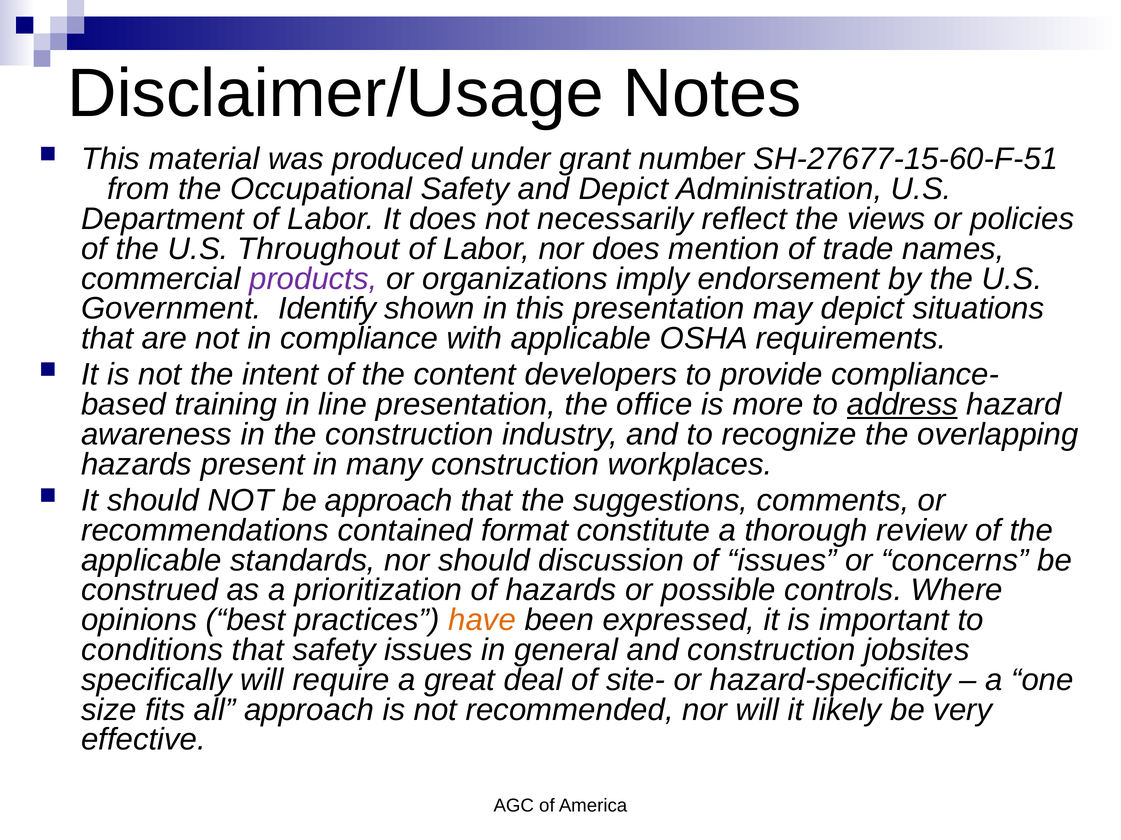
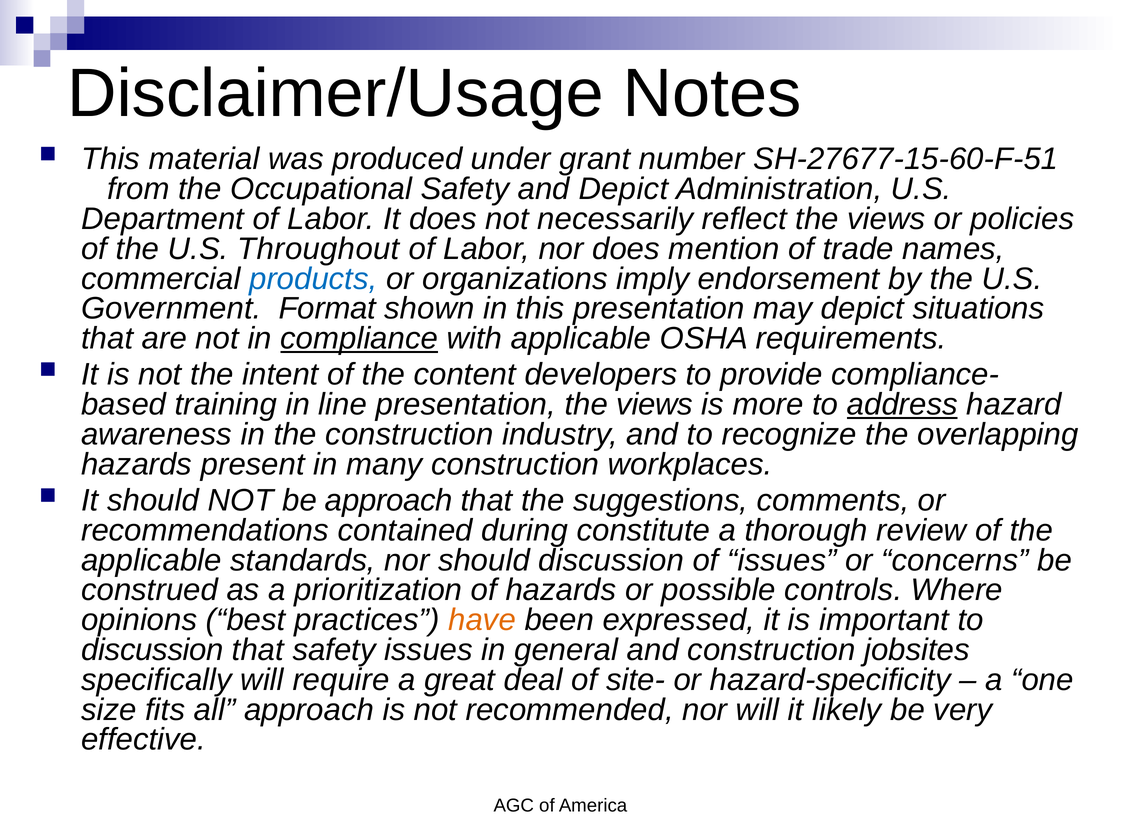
products colour: purple -> blue (313, 279)
Identify: Identify -> Format (327, 309)
compliance underline: none -> present (359, 339)
presentation the office: office -> views (655, 405)
format: format -> during (525, 531)
conditions: conditions -> discussion (152, 651)
